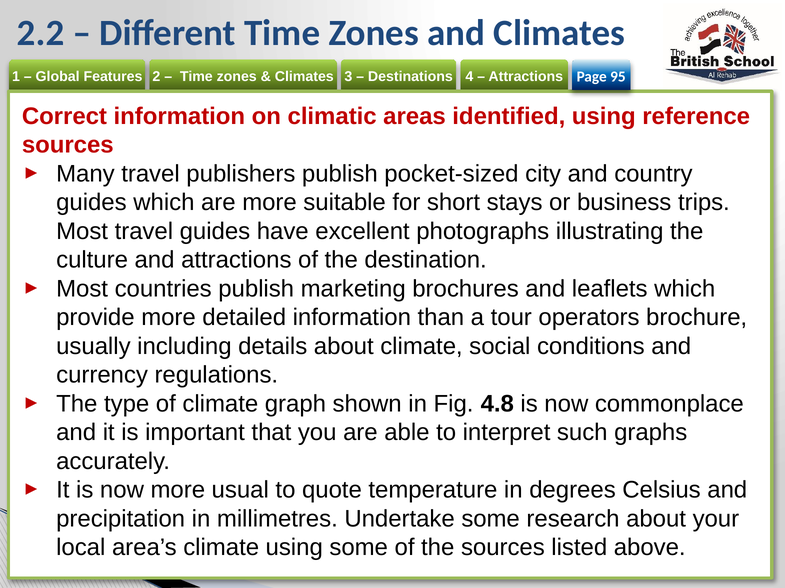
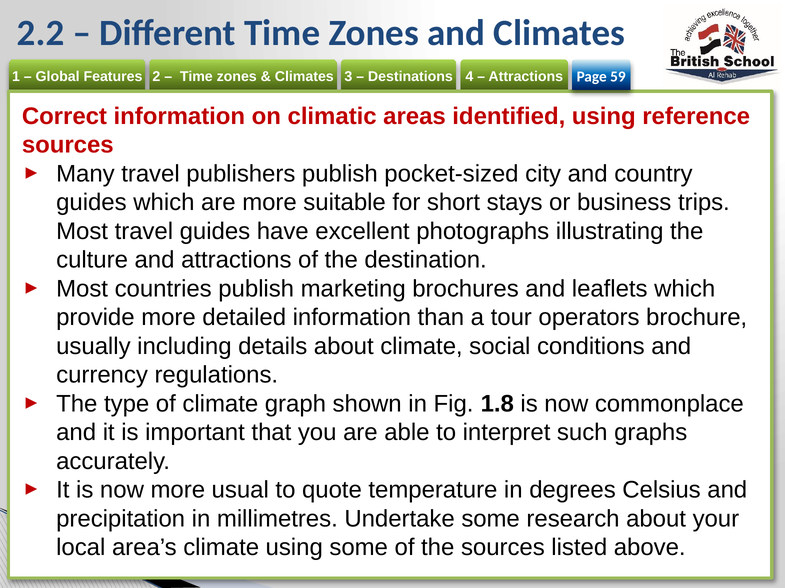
95: 95 -> 59 (618, 77)
4.8: 4.8 -> 1.8 (497, 404)
